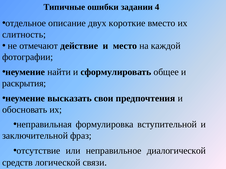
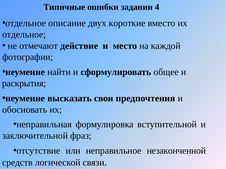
слитность: слитность -> отдельное (24, 35)
диалогической: диалогической -> незаконченной (176, 151)
